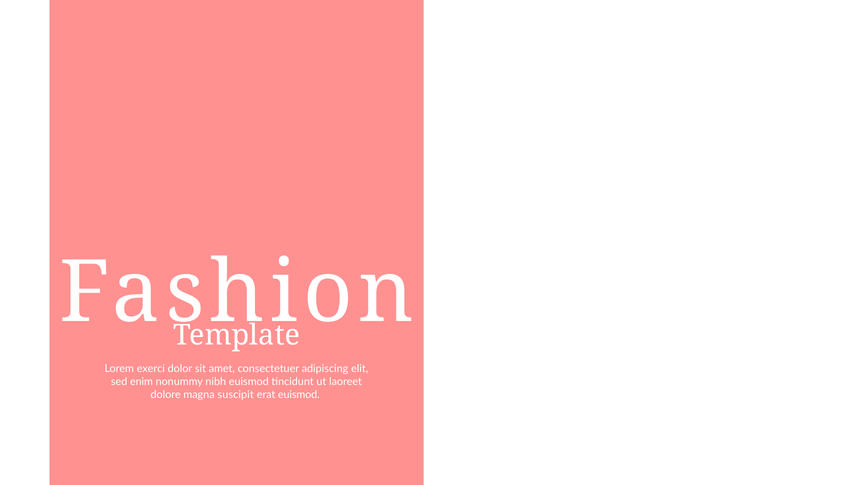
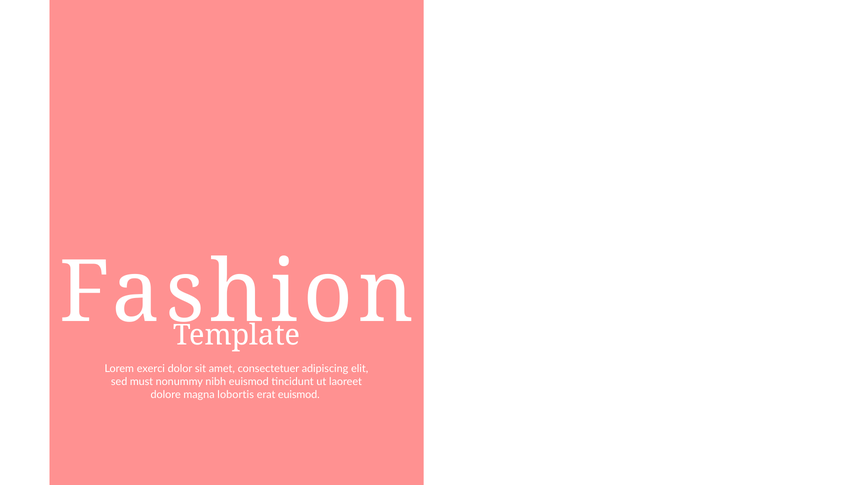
enim: enim -> must (142, 382)
suscipit: suscipit -> lobortis (236, 395)
